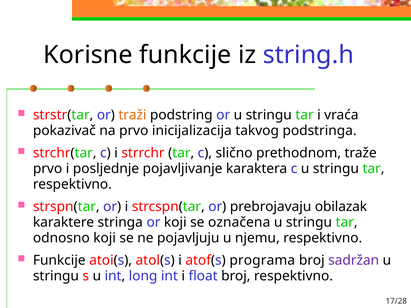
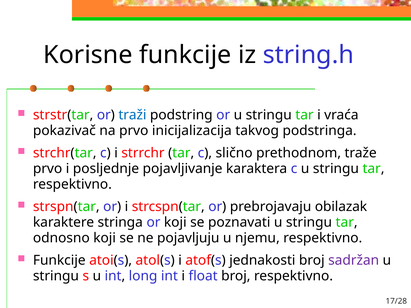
traži colour: orange -> blue (132, 115)
označena: označena -> poznavati (239, 223)
programa: programa -> jednakosti (262, 261)
